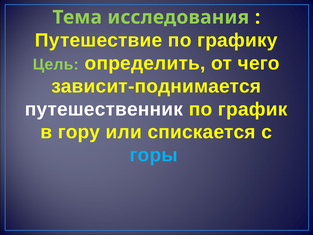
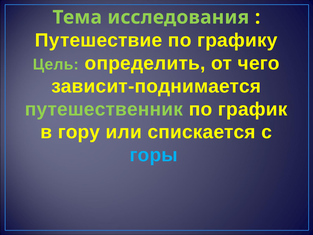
путешественник colour: white -> light green (104, 109)
